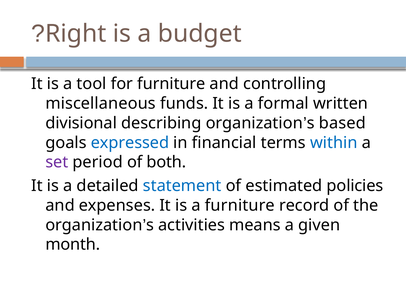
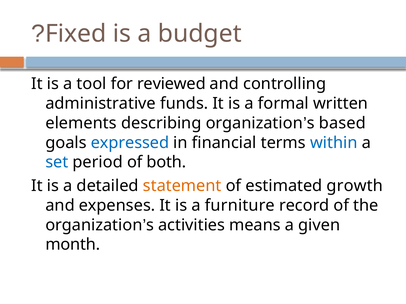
Right: Right -> Fixed (76, 34)
for furniture: furniture -> reviewed (171, 84)
miscellaneous: miscellaneous -> administrative (101, 104)
divisional: divisional -> elements (81, 123)
set colour: purple -> blue (57, 163)
statement colour: blue -> orange (182, 186)
policies: policies -> growth (355, 186)
